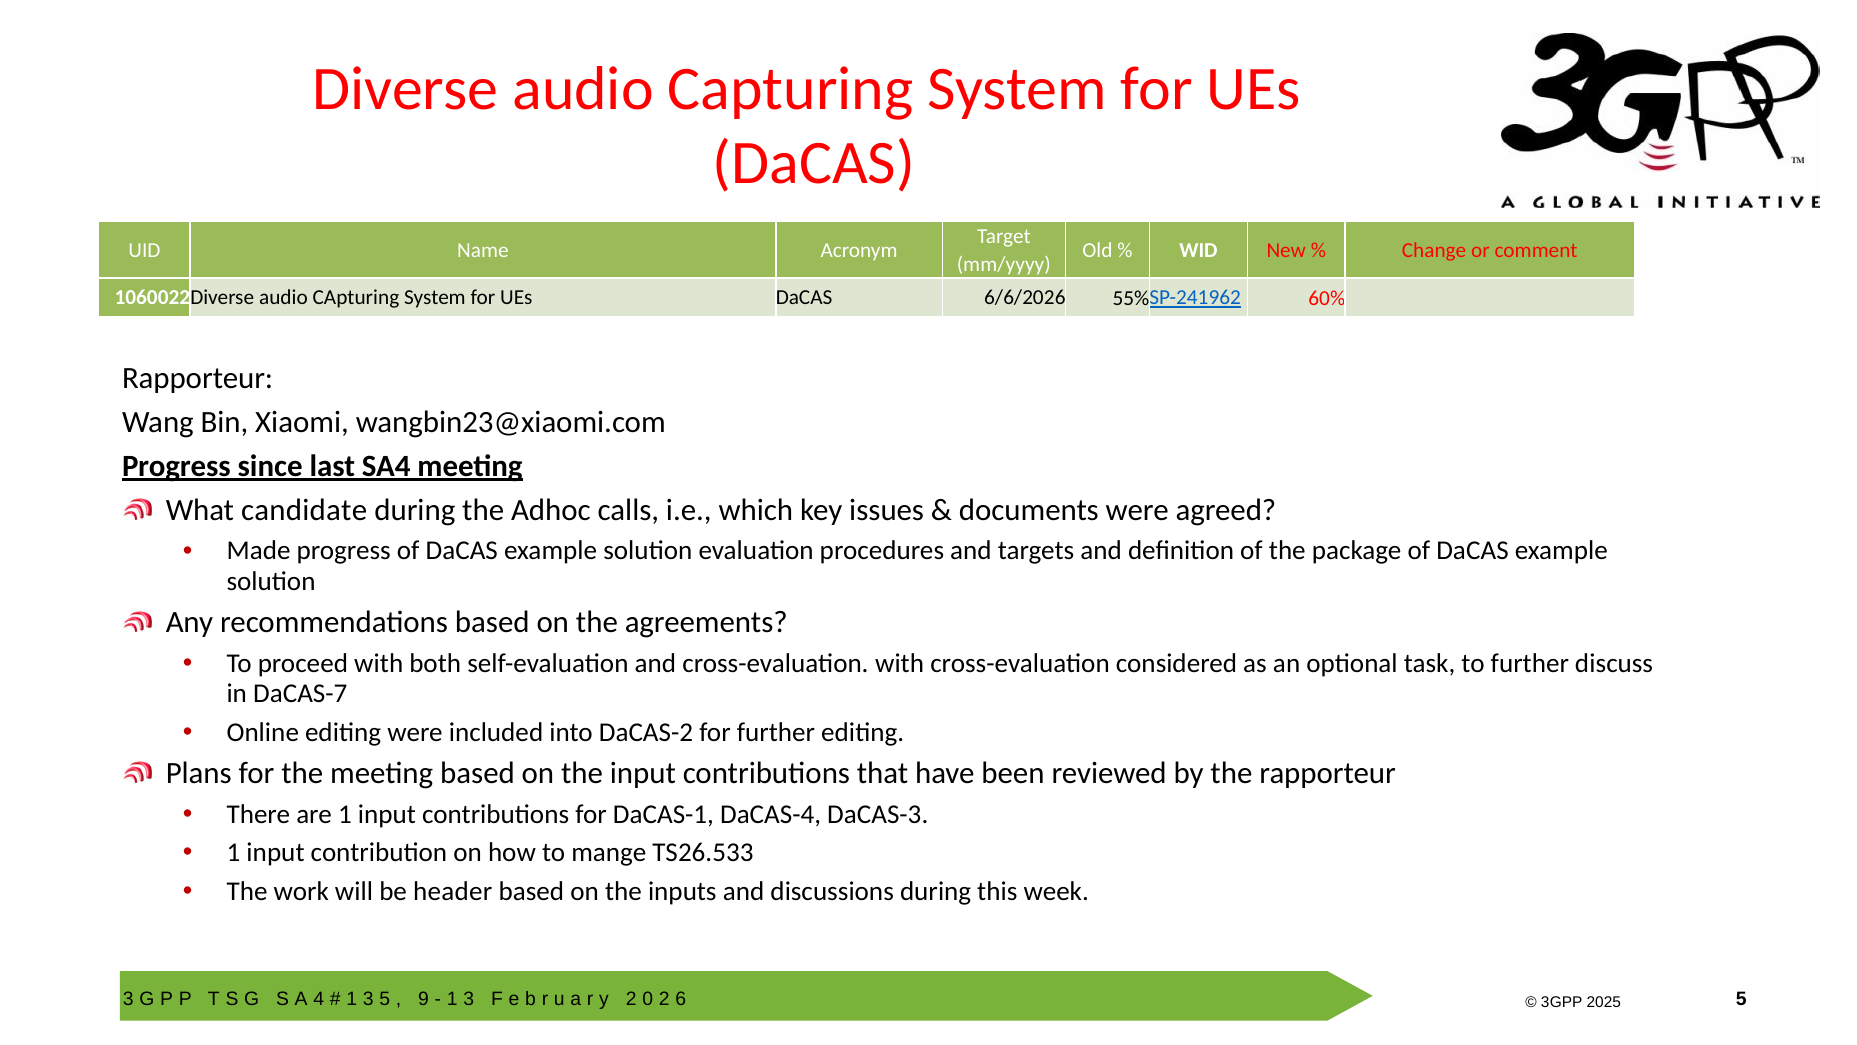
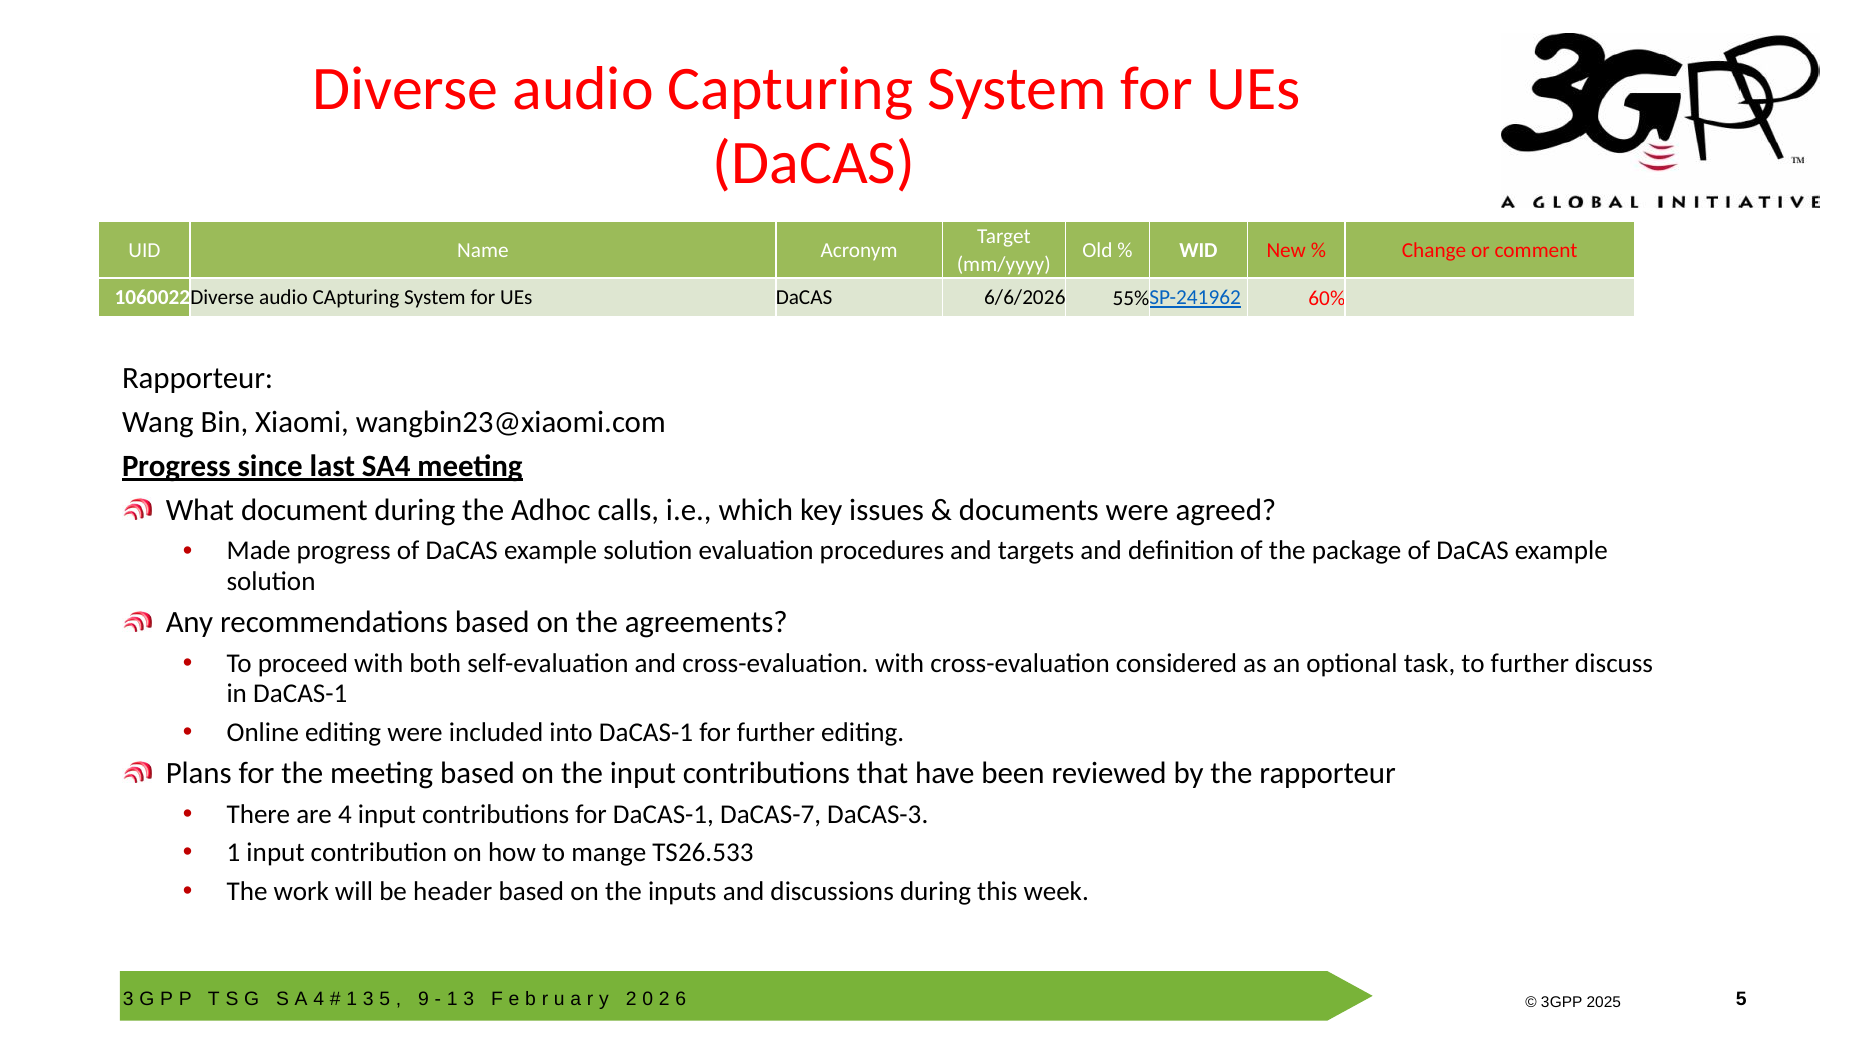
candidate: candidate -> document (304, 510)
in DaCAS-7: DaCAS-7 -> DaCAS-1 (300, 693)
into DaCAS-2: DaCAS-2 -> DaCAS-1 (646, 732)
are 1: 1 -> 4 (345, 814)
DaCAS-4: DaCAS-4 -> DaCAS-7 (771, 814)
